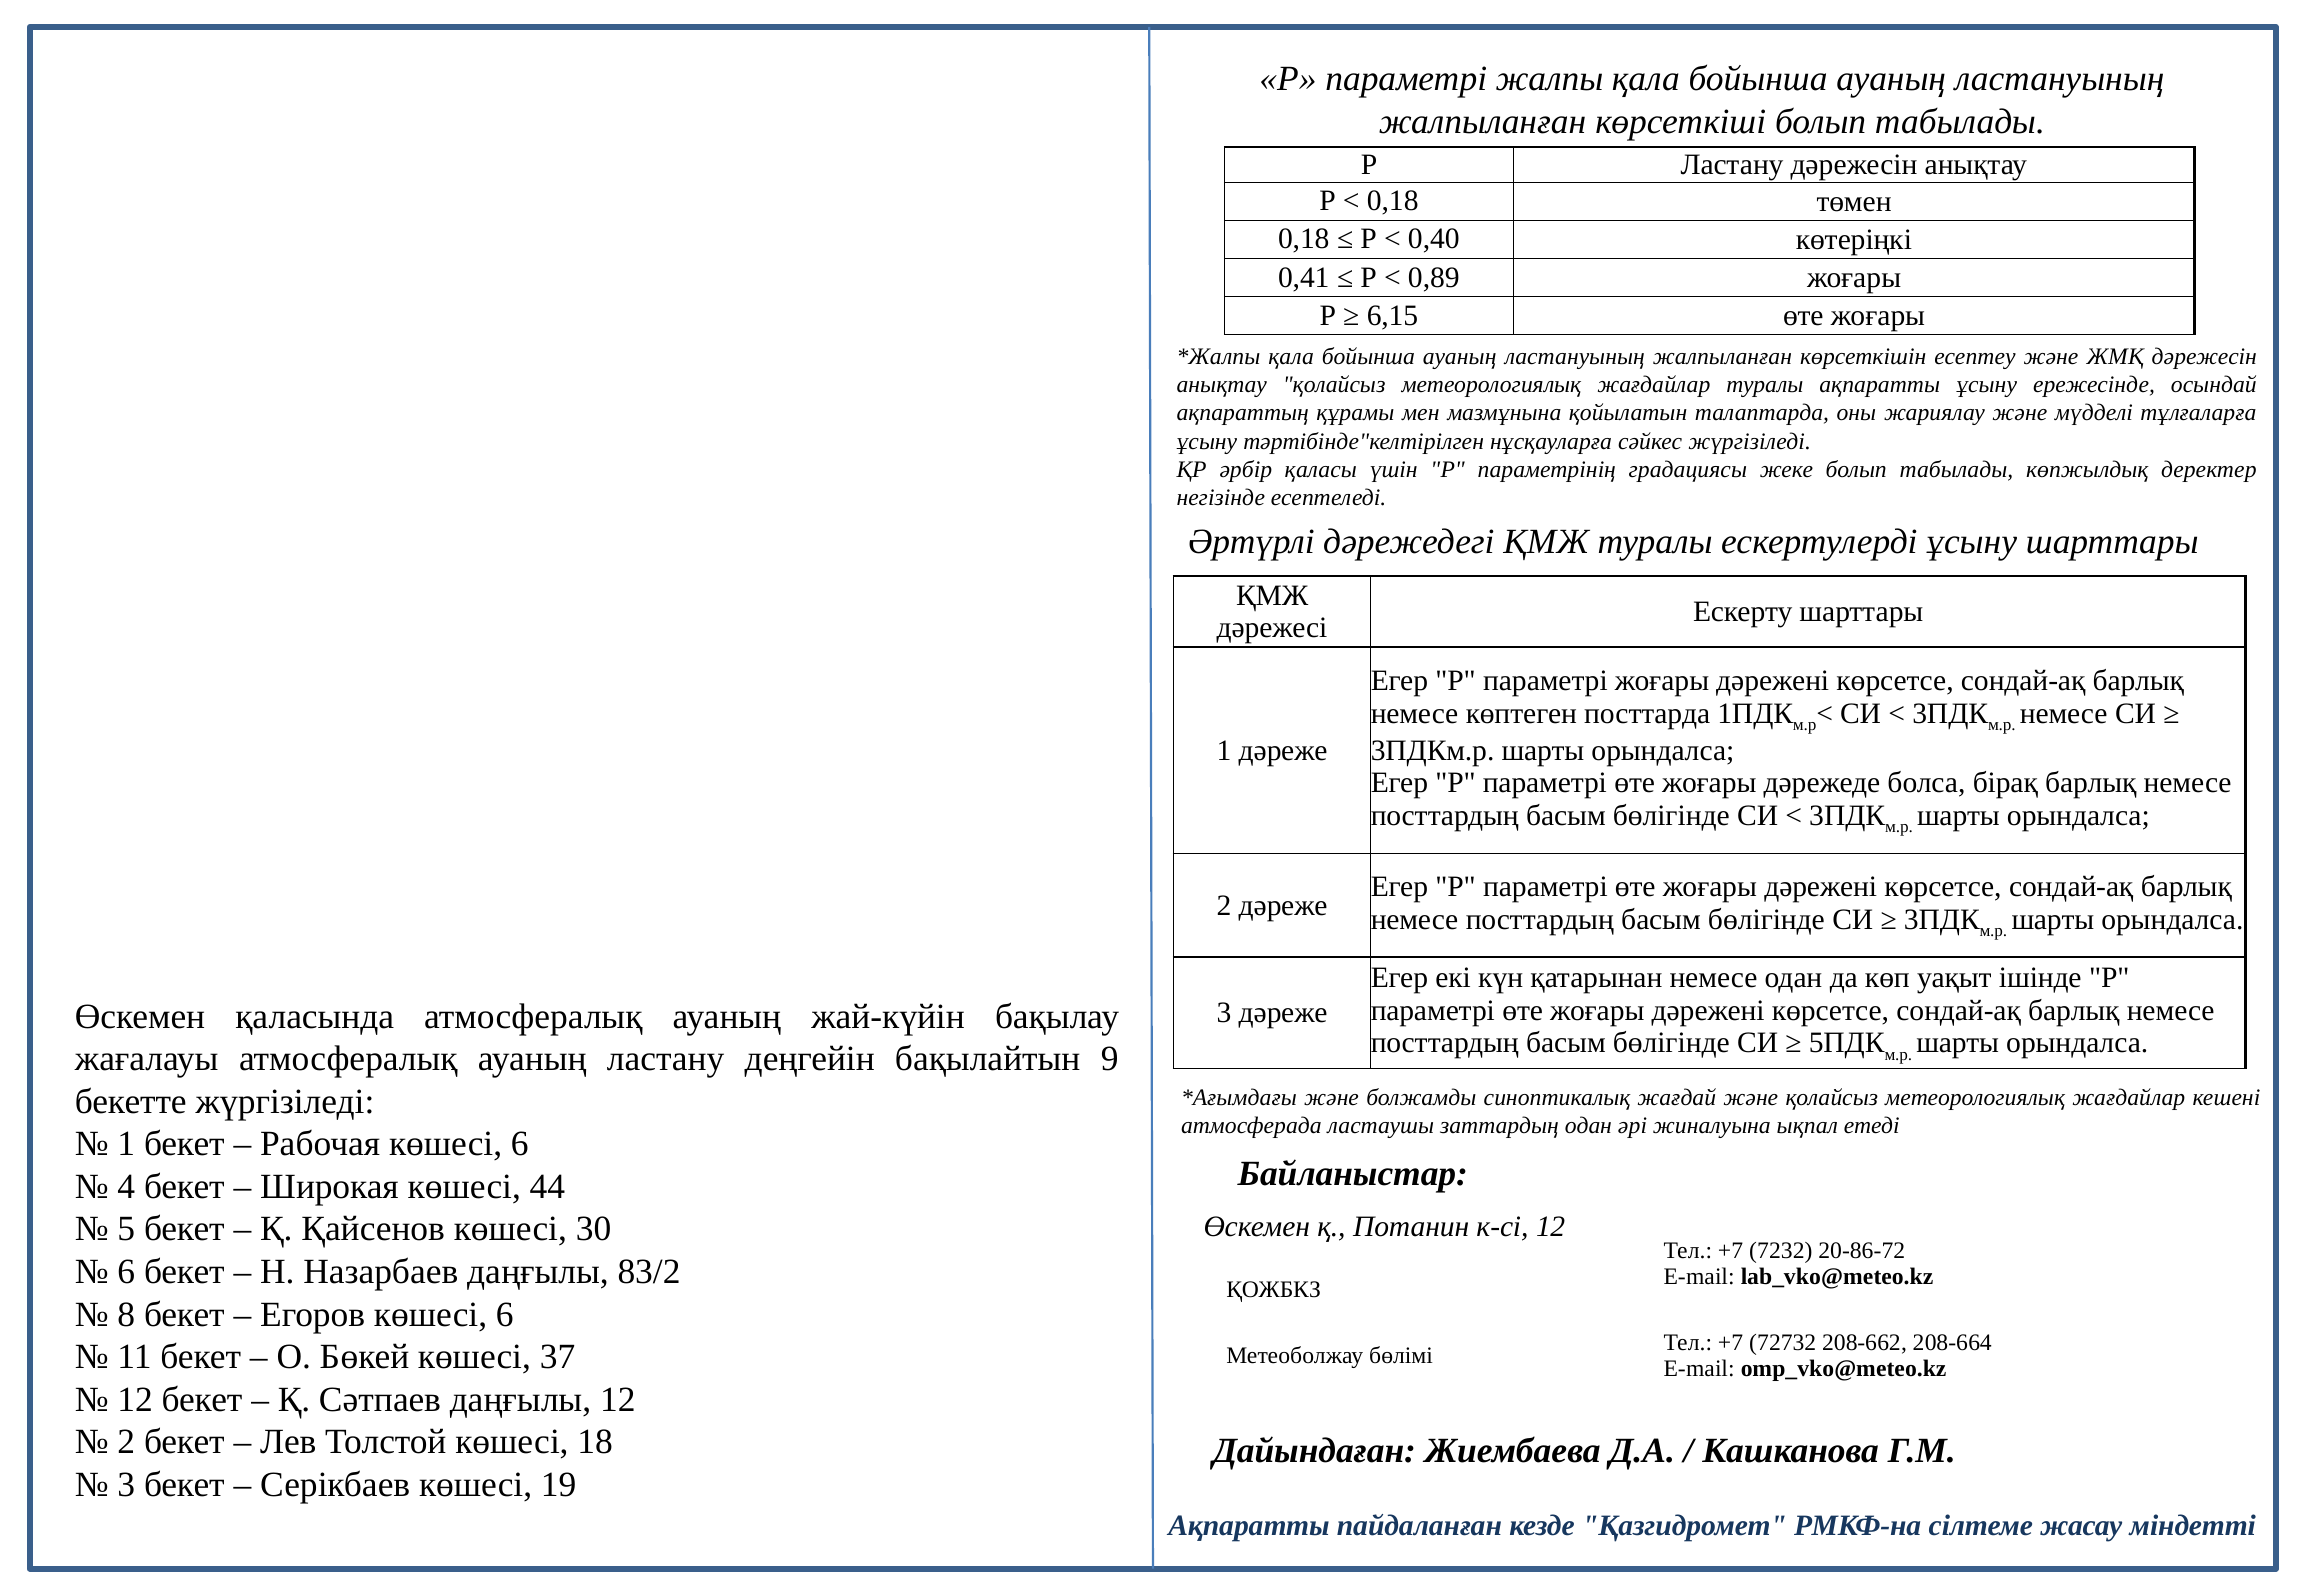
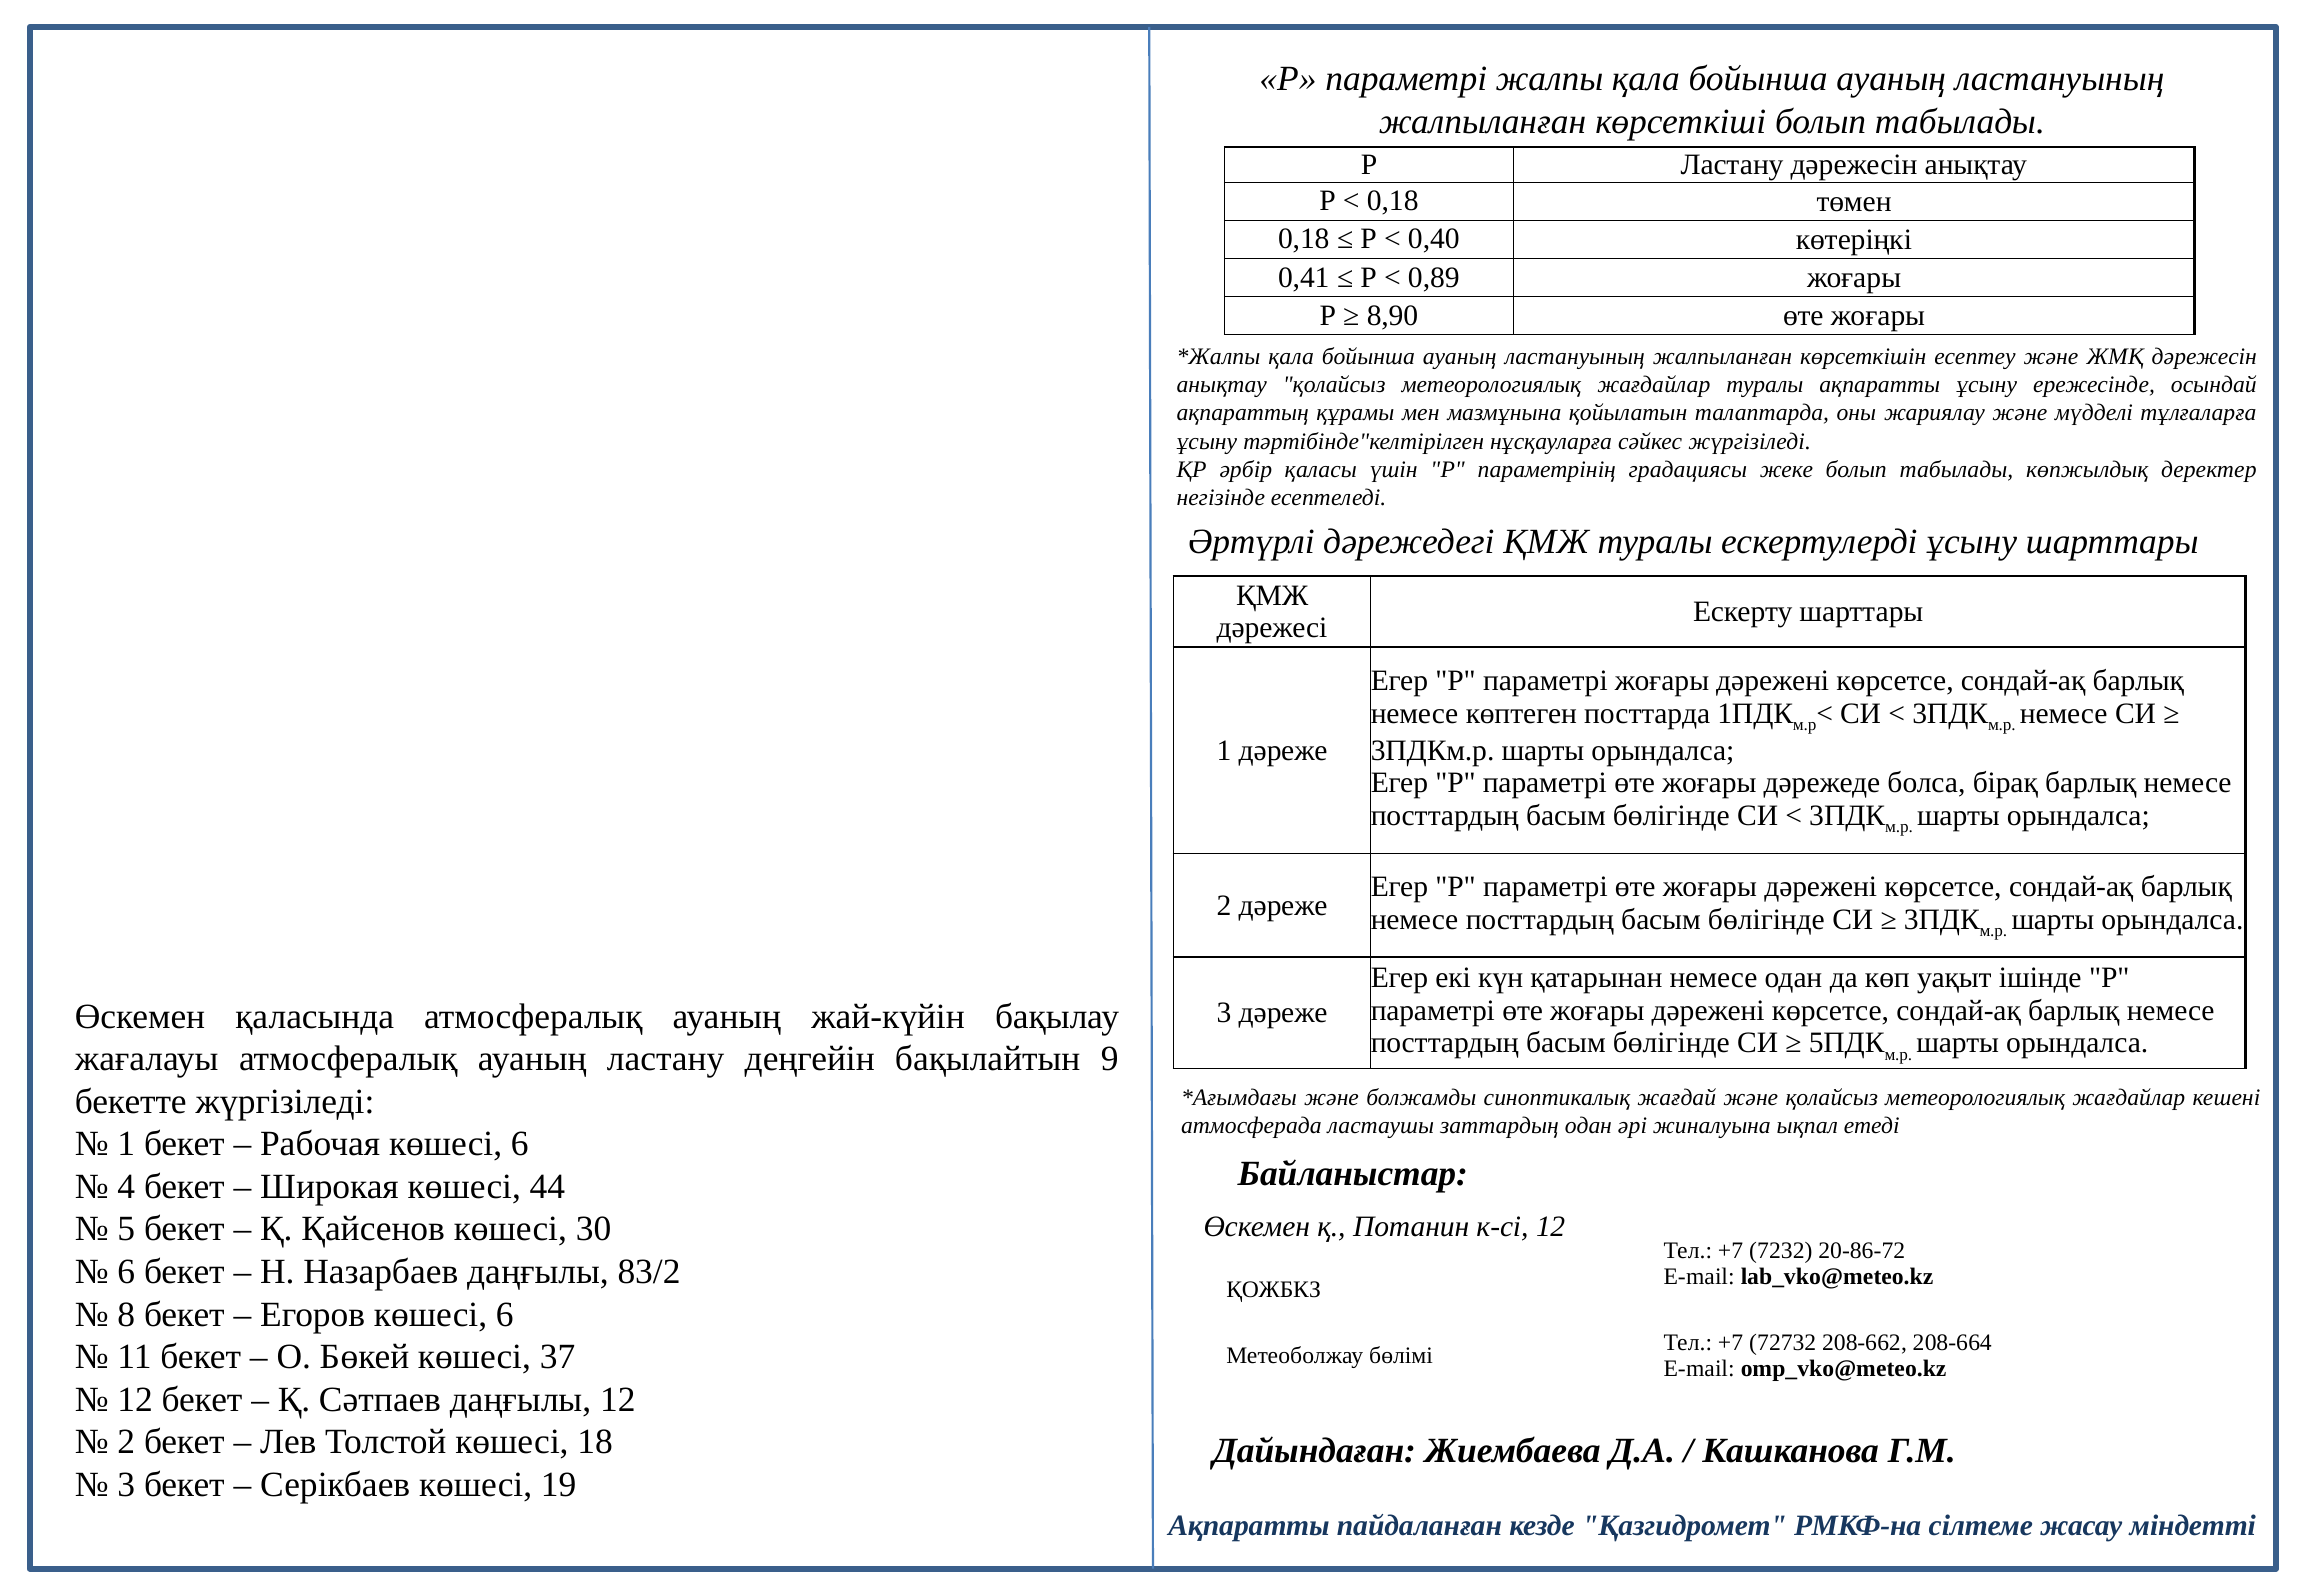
6,15: 6,15 -> 8,90 (1393, 315)
